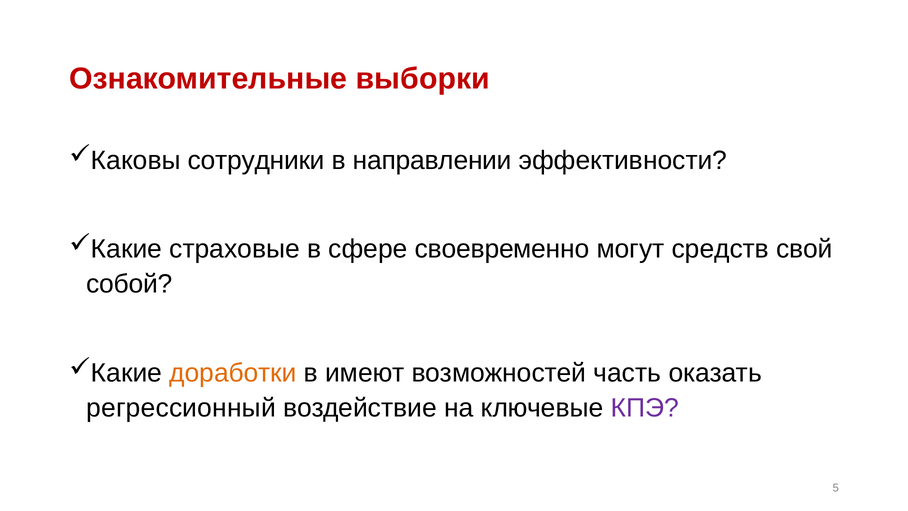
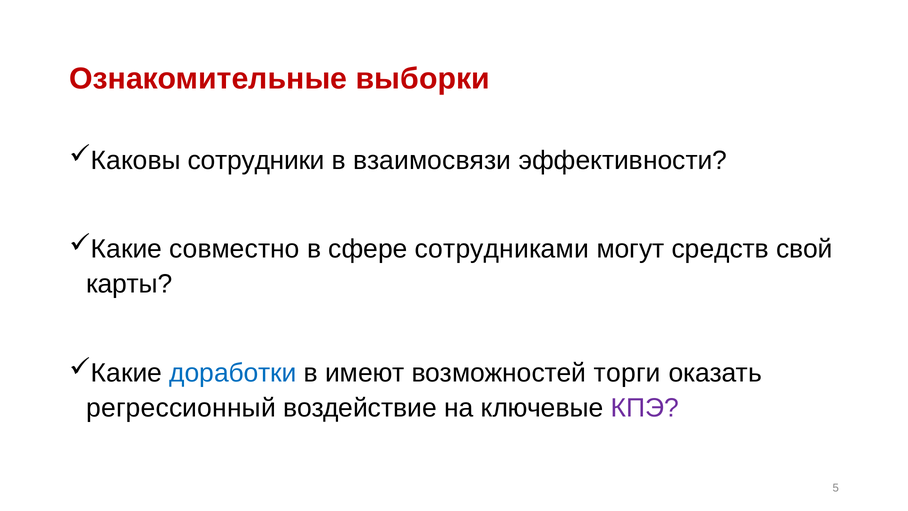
направлении: направлении -> взаимосвязи (432, 160)
страховые: страховые -> совместно (235, 249)
своевременно: своевременно -> сотрудниками (502, 249)
собой: собой -> карты (129, 284)
доработки colour: orange -> blue (233, 373)
часть: часть -> торги (627, 373)
